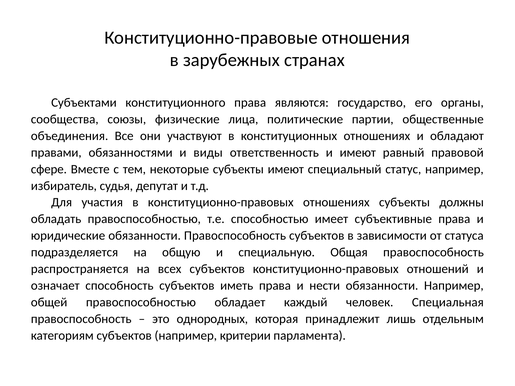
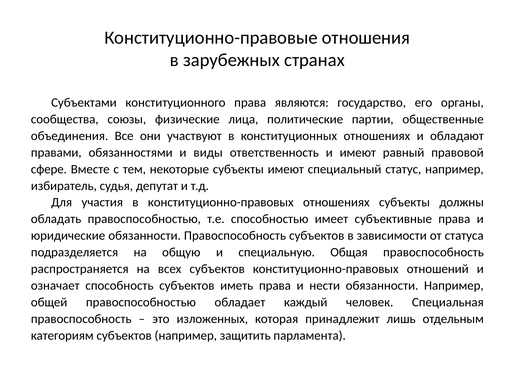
однородных: однородных -> изложенных (212, 319)
критерии: критерии -> защитить (245, 336)
